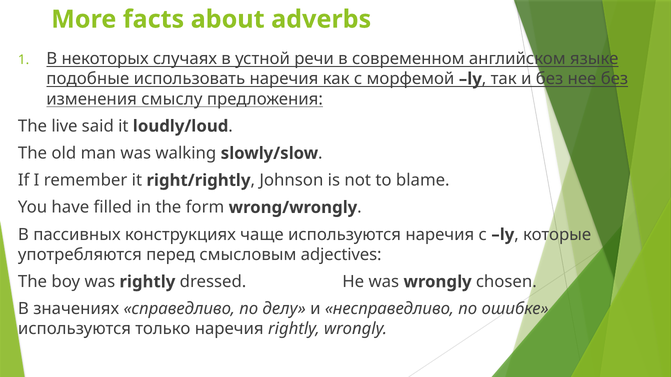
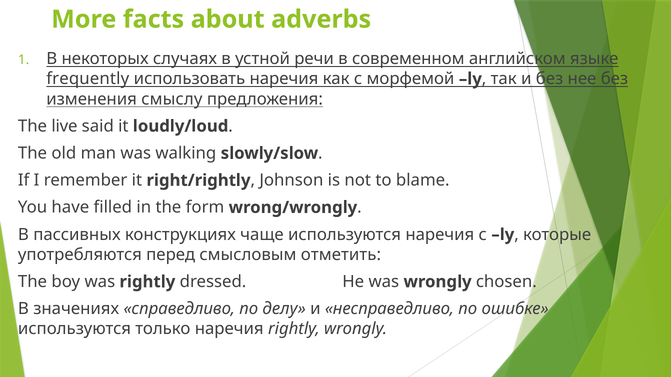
подобные: подобные -> frequently (88, 79)
adjectives: adjectives -> отметить (341, 255)
